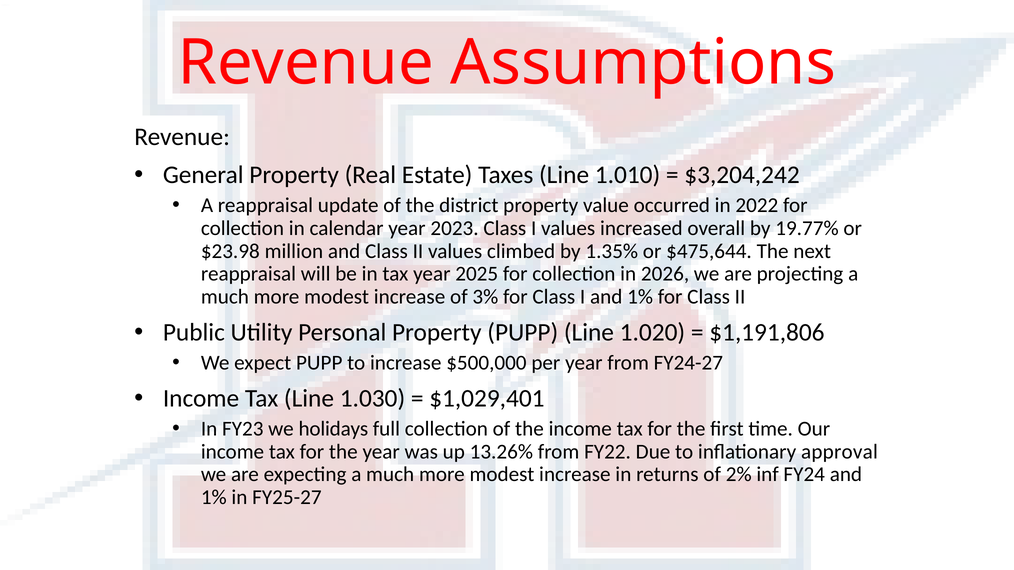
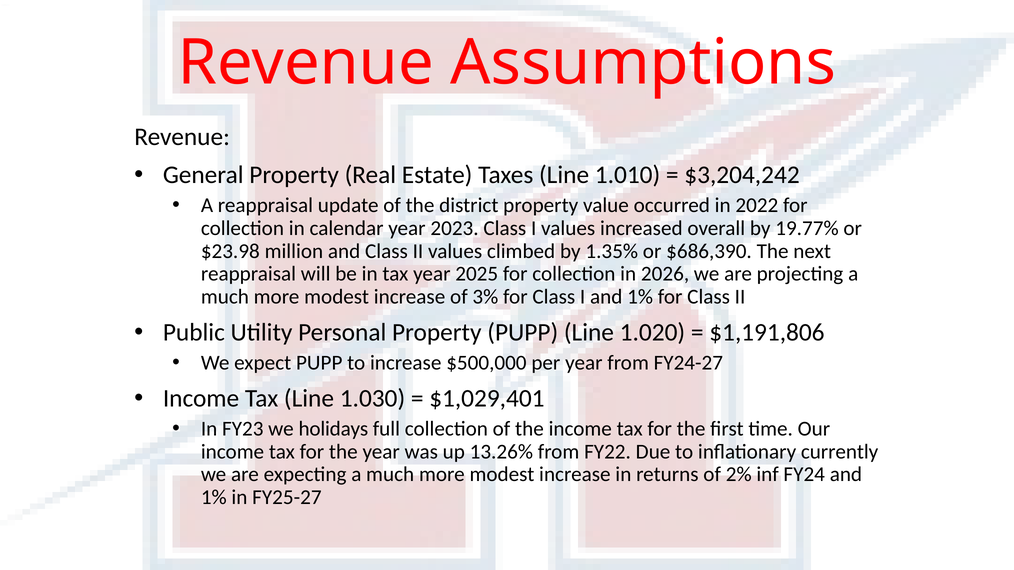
$475,644: $475,644 -> $686,390 (709, 251)
approval: approval -> currently (840, 452)
